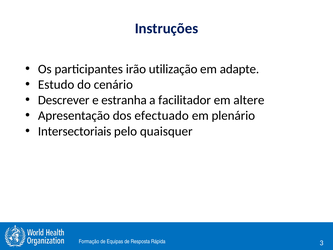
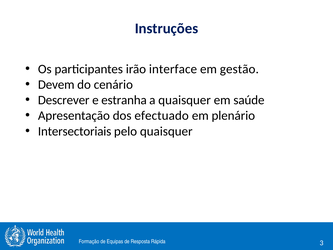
utilização: utilização -> interface (173, 69)
adapte: adapte -> gestão (239, 69)
Estudo: Estudo -> Devem (56, 84)
a facilitador: facilitador -> quaisquer (185, 100)
altere: altere -> saúde (249, 100)
